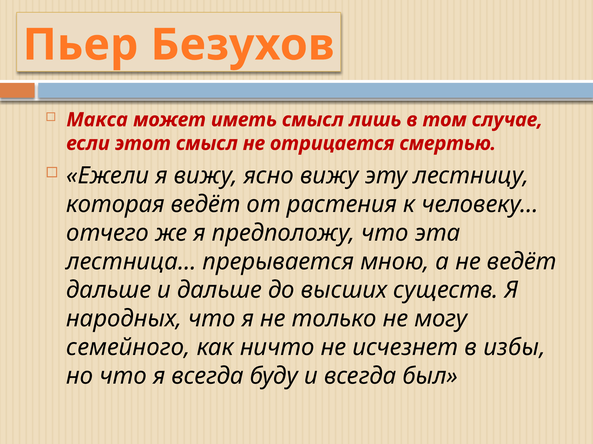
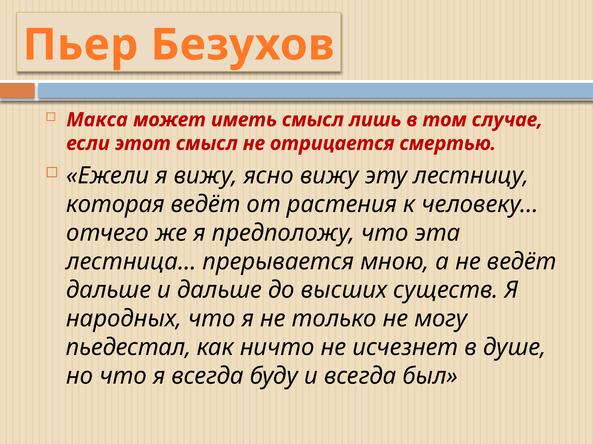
семейного: семейного -> пьедестал (129, 348)
избы: избы -> душе (515, 348)
